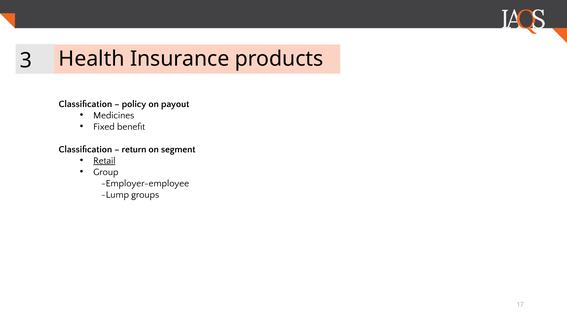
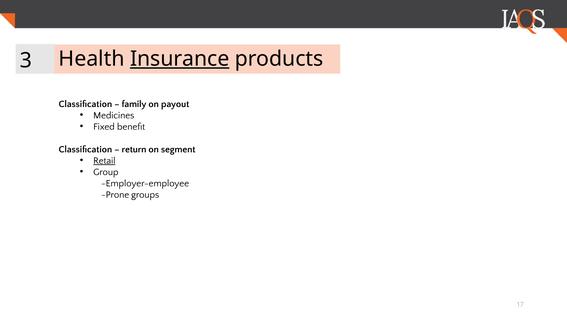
Insurance underline: none -> present (180, 59)
policy: policy -> family (134, 104)
Lump: Lump -> Prone (115, 195)
